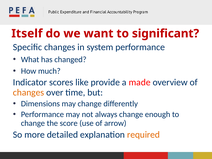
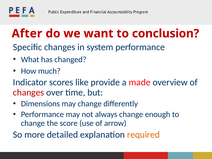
Itself: Itself -> After (27, 34)
significant: significant -> conclusion (166, 34)
changes colour: orange -> red (29, 93)
